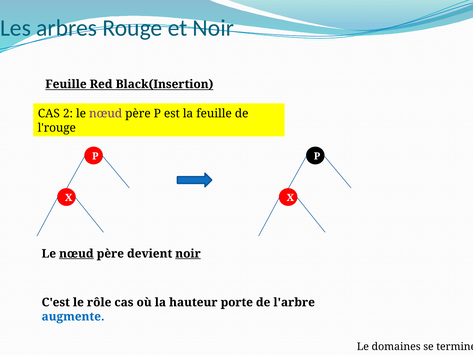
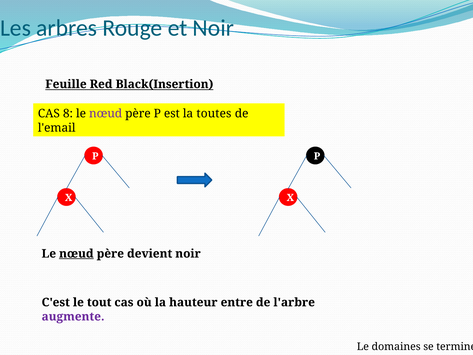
2: 2 -> 8 (68, 114)
la feuille: feuille -> toutes (214, 114)
l'rouge: l'rouge -> l'email (57, 128)
noir underline: present -> none (188, 253)
rôle: rôle -> tout (99, 302)
porte: porte -> entre (237, 302)
augmente colour: blue -> purple (73, 316)
